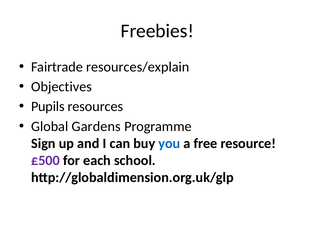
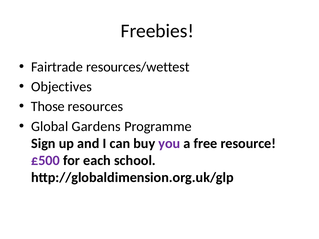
resources/explain: resources/explain -> resources/wettest (138, 67)
Pupils: Pupils -> Those (48, 107)
you colour: blue -> purple (169, 144)
